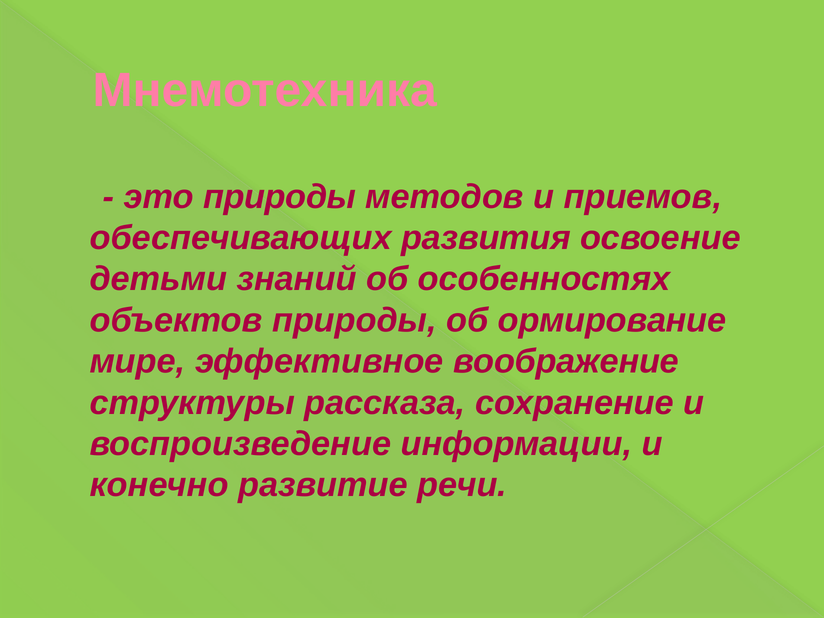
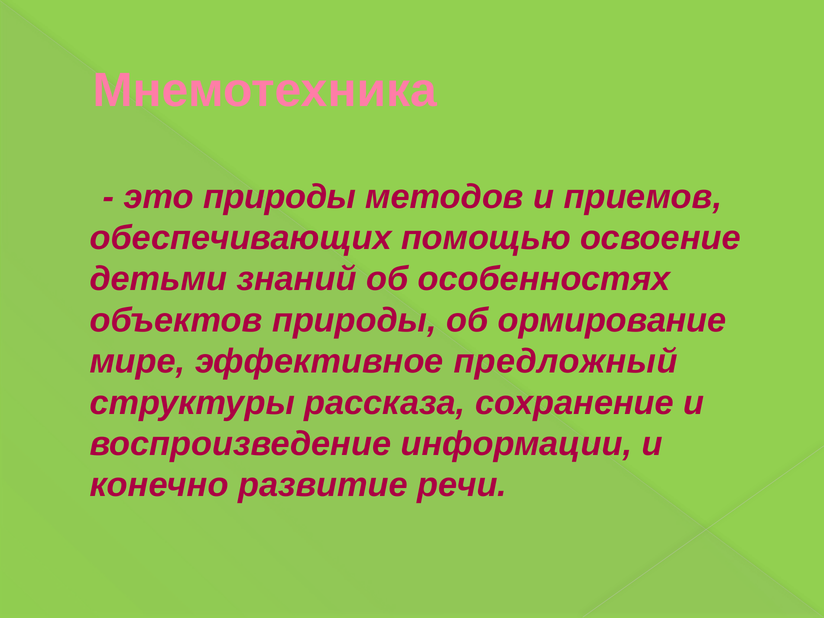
развития: развития -> помощью (486, 238)
воображение: воображение -> предложный (566, 362)
